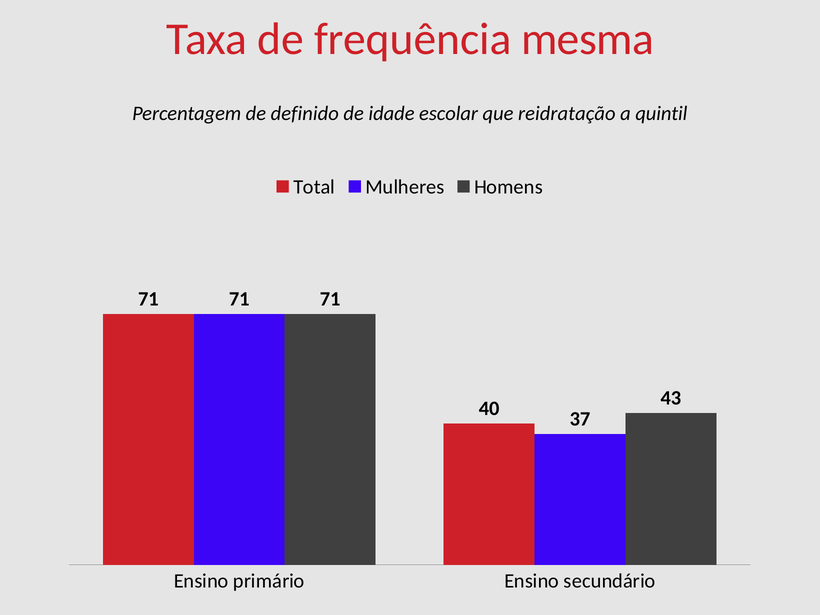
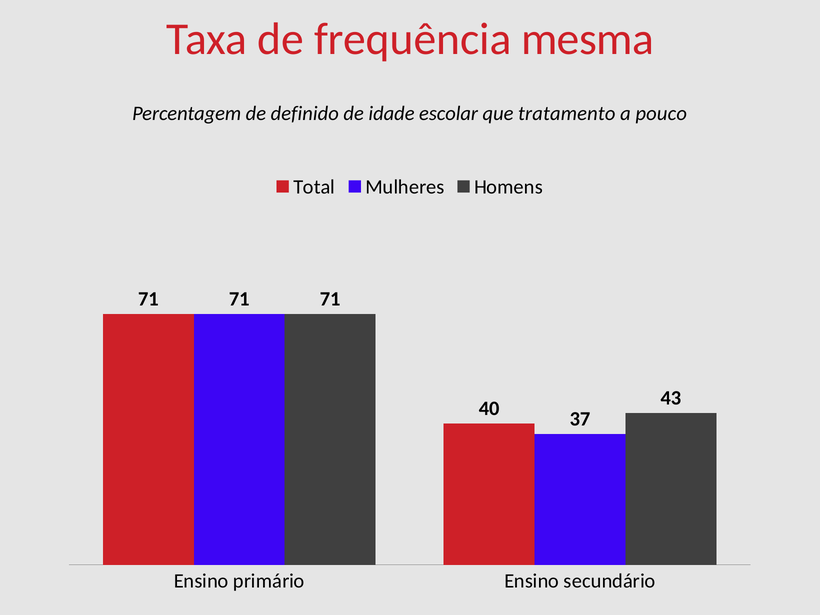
reidratação: reidratação -> tratamento (567, 113)
quintil: quintil -> pouco (661, 113)
